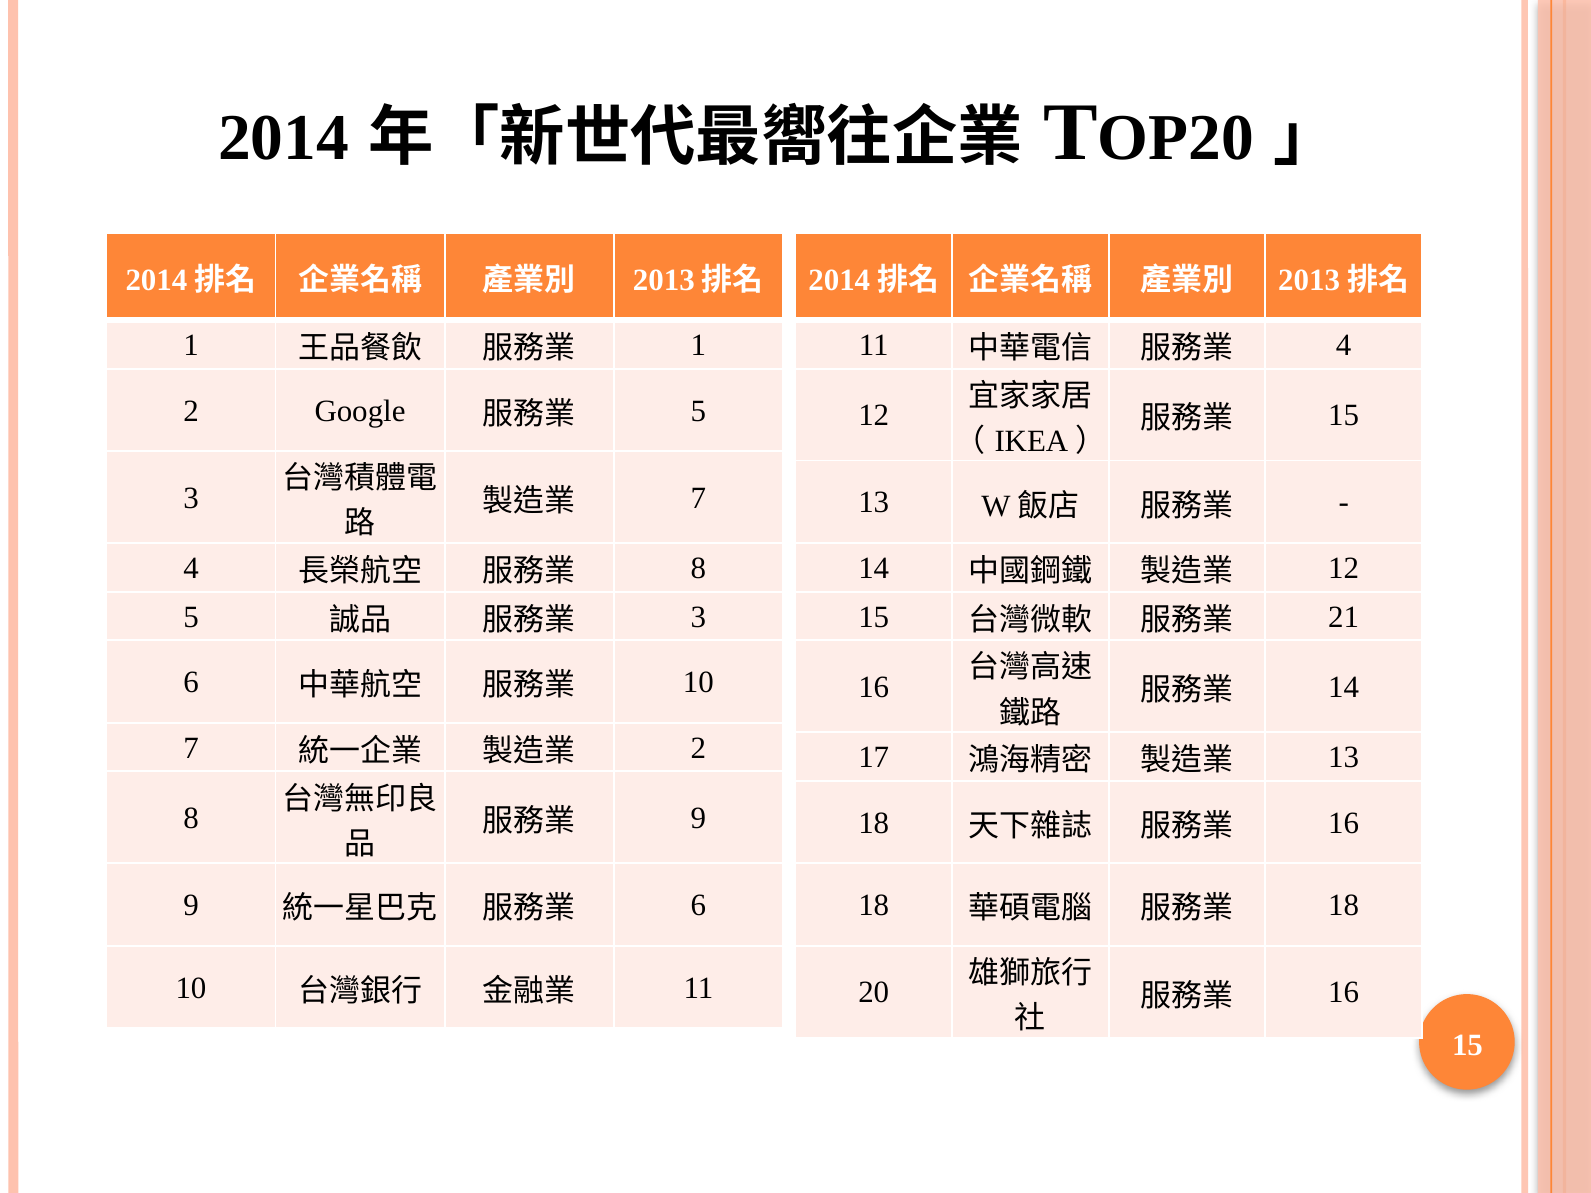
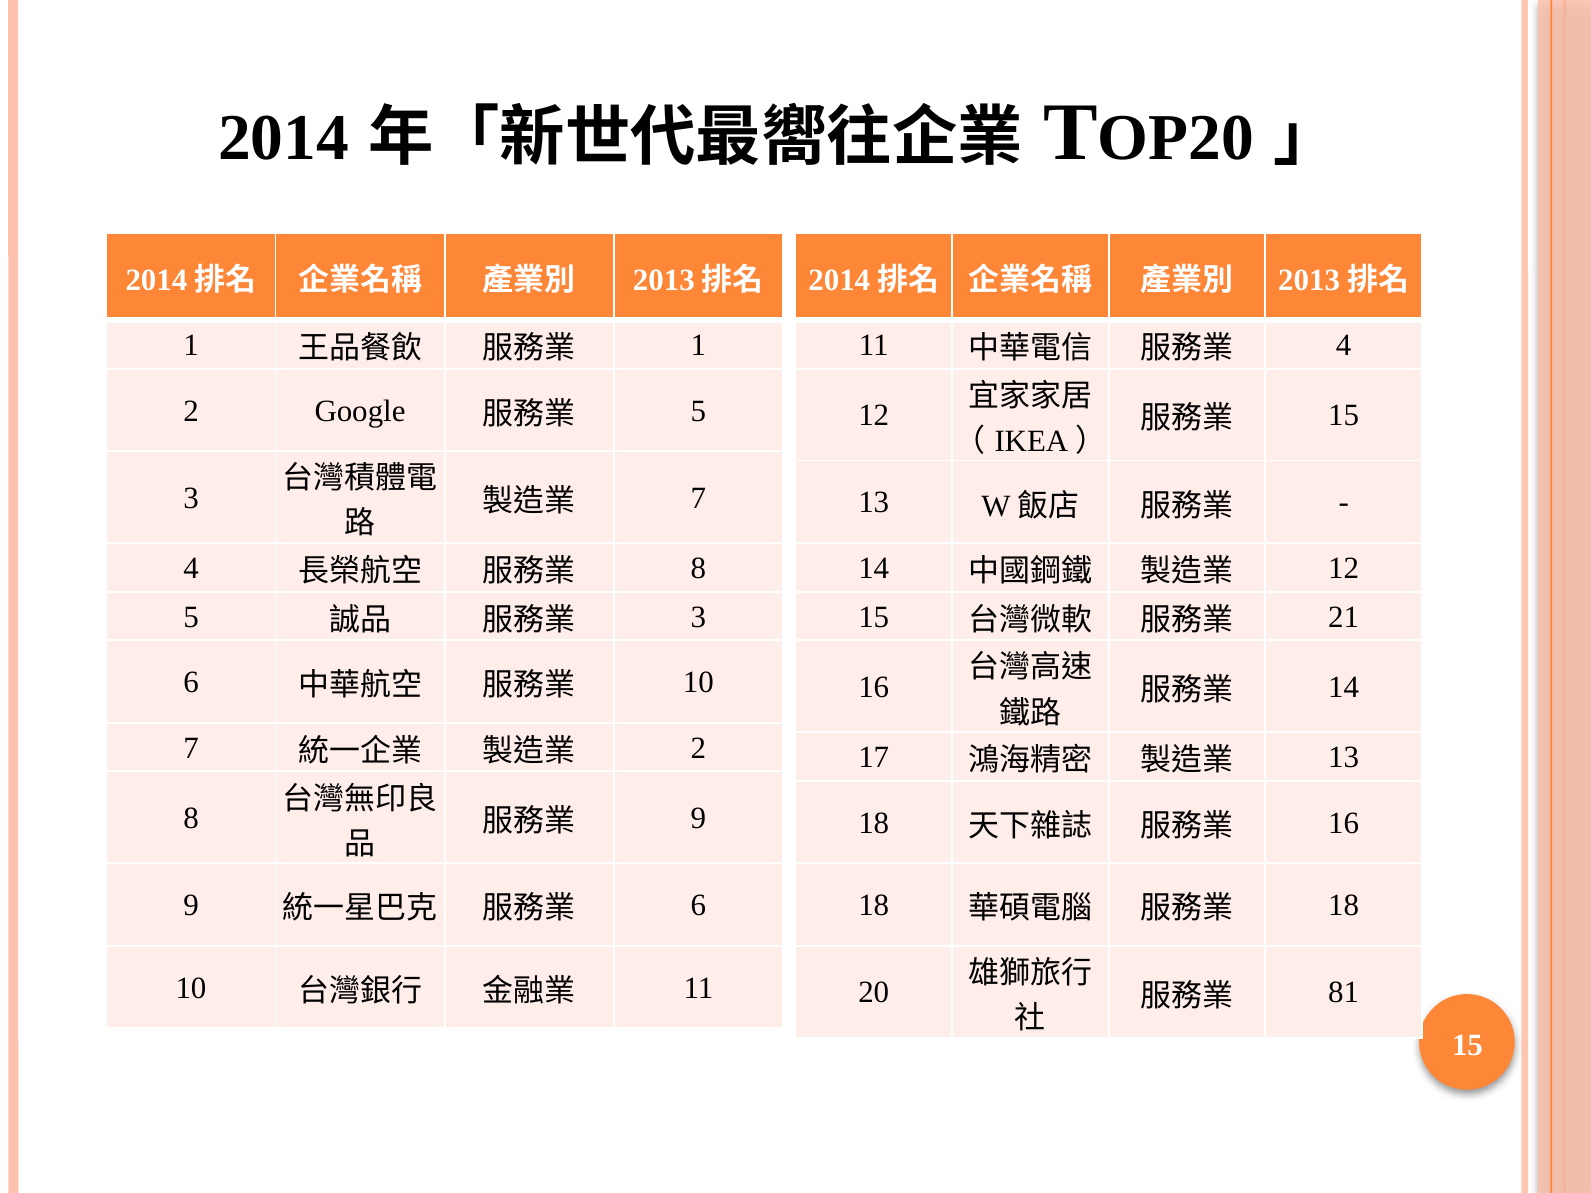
16: 16 -> 81 (1344, 993)
